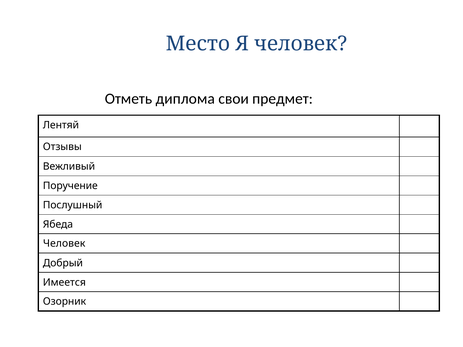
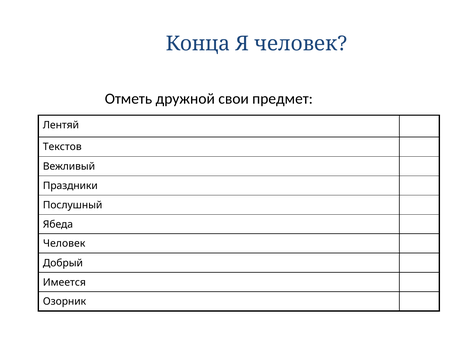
Место: Место -> Конца (198, 44)
диплома: диплома -> дружной (185, 99)
Отзывы: Отзывы -> Текстов (62, 147)
Поручение: Поручение -> Праздники (70, 186)
